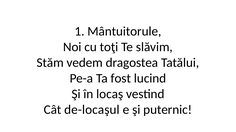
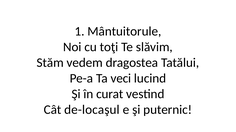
fost: fost -> veci (121, 79)
locaş: locaş -> curat (110, 94)
